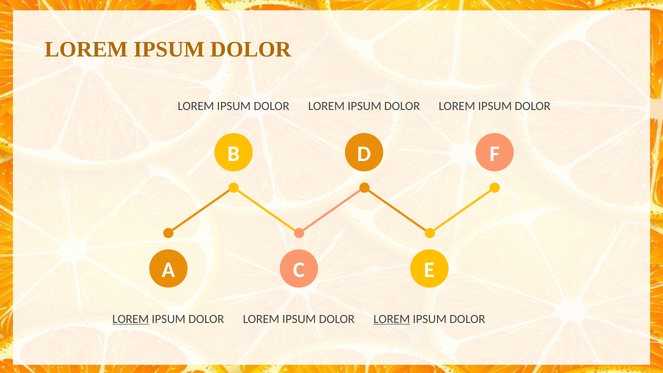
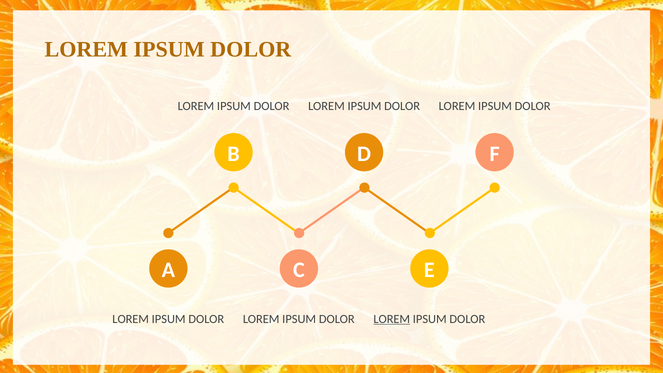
LOREM underline: present -> none (131, 319)
